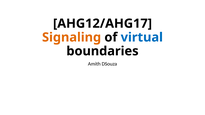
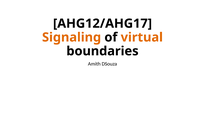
virtual colour: blue -> orange (142, 37)
